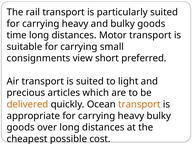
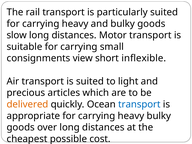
time: time -> slow (17, 35)
preferred: preferred -> inflexible (144, 58)
transport colour: orange -> blue (139, 104)
